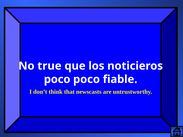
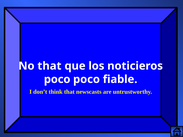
No true: true -> that (49, 66)
